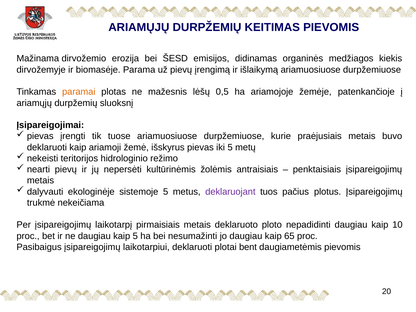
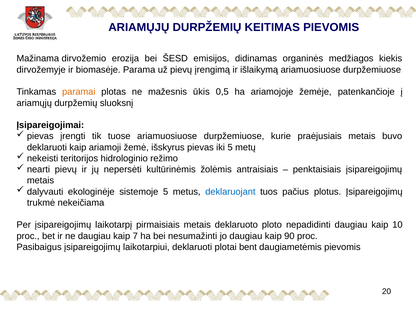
lėšų: lėšų -> ūkis (201, 92)
deklaruojant colour: purple -> blue (230, 192)
kaip 5: 5 -> 7 (135, 236)
65: 65 -> 90 (289, 236)
